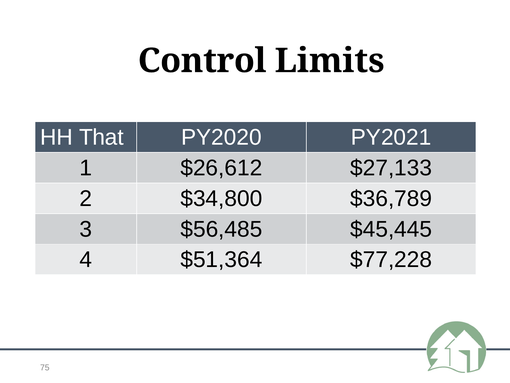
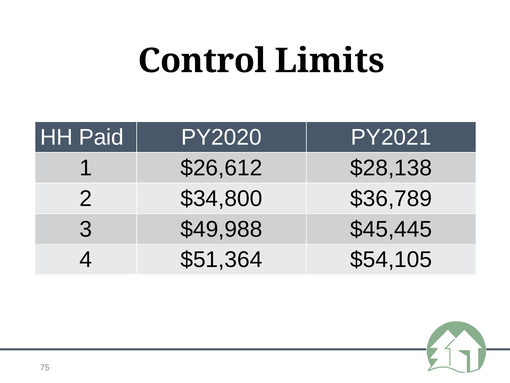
That: That -> Paid (101, 137)
$27,133: $27,133 -> $28,138 (391, 168)
$56,485: $56,485 -> $49,988 (221, 229)
$77,228: $77,228 -> $54,105 (391, 259)
